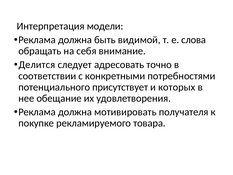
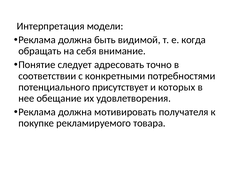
слова: слова -> когда (194, 40)
Делится: Делится -> Понятие (37, 65)
